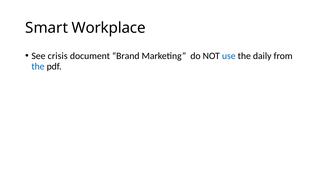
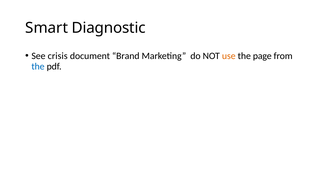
Workplace: Workplace -> Diagnostic (109, 28)
use colour: blue -> orange (229, 56)
daily: daily -> page (262, 56)
